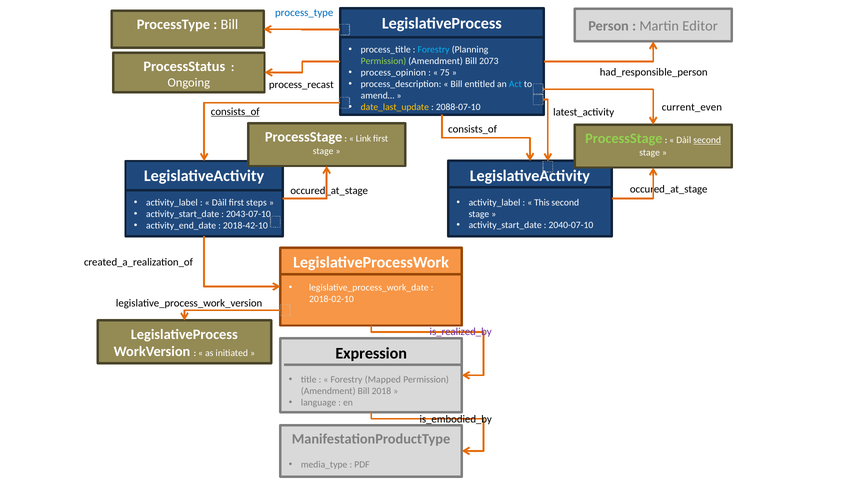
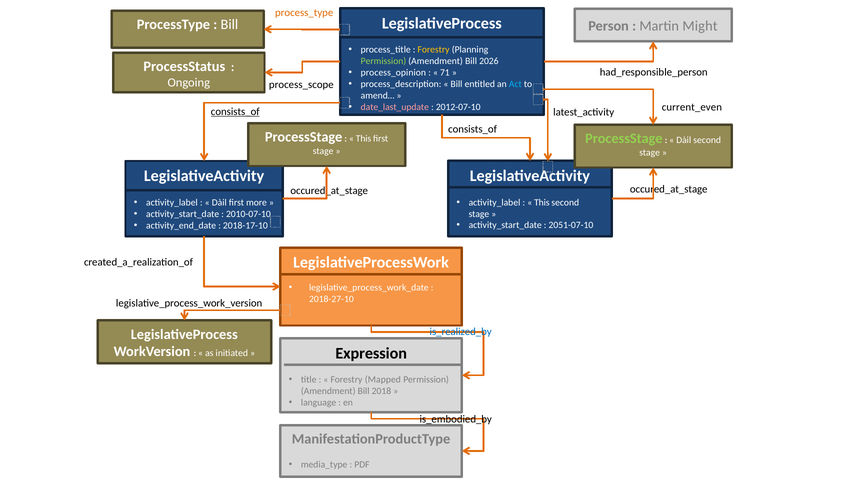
process_type colour: blue -> orange (304, 13)
Editor: Editor -> Might (700, 26)
Forestry colour: light blue -> yellow (434, 50)
2073: 2073 -> 2026 (489, 61)
75: 75 -> 71 (445, 73)
process_recast: process_recast -> process_scope (301, 84)
date_last_update colour: yellow -> pink (395, 107)
2088-07-10: 2088-07-10 -> 2012-07-10 (458, 107)
Link: Link -> This (364, 139)
second underline: present -> none (707, 140)
steps: steps -> more (257, 202)
2043-07-10: 2043-07-10 -> 2010-07-10 (248, 214)
2040-07-10: 2040-07-10 -> 2051-07-10 (571, 225)
2018-42-10: 2018-42-10 -> 2018-17-10 (245, 225)
2018-02-10: 2018-02-10 -> 2018-27-10 (331, 299)
is_realized_by colour: purple -> blue (461, 332)
